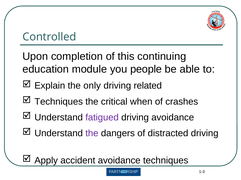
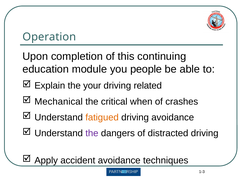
Controlled: Controlled -> Operation (49, 37)
only: only -> your (92, 86)
Techniques: Techniques -> Mechanical (59, 102)
fatigued colour: purple -> orange (102, 118)
